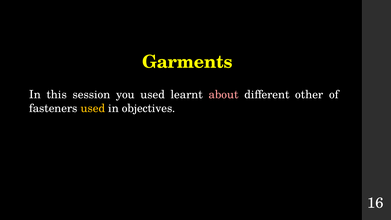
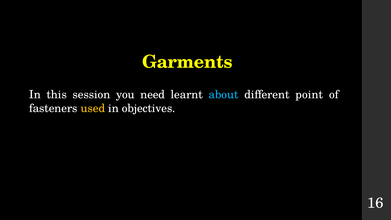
you used: used -> need (153, 95)
about colour: pink -> light blue (224, 95)
other: other -> point (309, 95)
